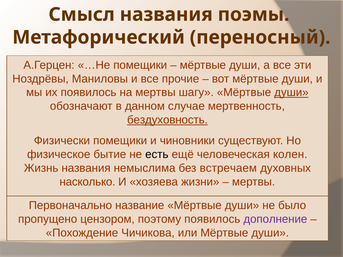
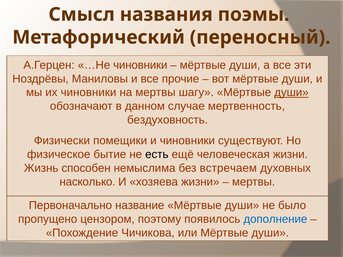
…Не помещики: помещики -> чиновники (140, 65)
их появилось: появилось -> чиновники (88, 93)
бездуховность underline: present -> none (167, 120)
человеческая колен: колен -> жизни (290, 155)
Жизнь названия: названия -> способен (86, 168)
дополнение colour: purple -> blue (275, 219)
